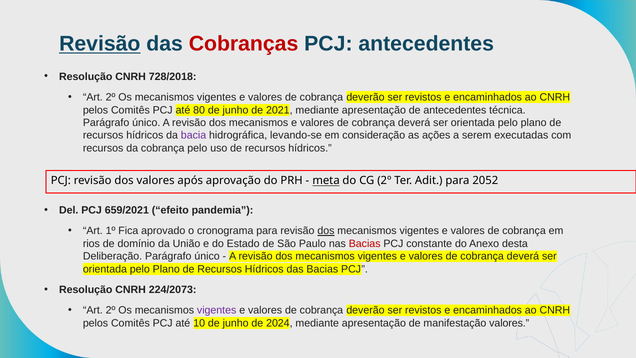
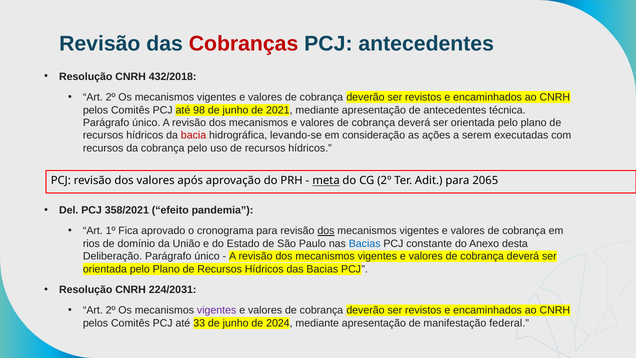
Revisão underline: present -> none (100, 44)
728/2018: 728/2018 -> 432/2018 (173, 77)
80: 80 -> 98 (199, 110)
bacia colour: purple -> red (194, 135)
2052: 2052 -> 2065 (485, 180)
659/2021: 659/2021 -> 358/2021 (127, 210)
Bacias colour: red -> blue (365, 243)
224/2073: 224/2073 -> 224/2031 (173, 290)
10: 10 -> 33 (199, 323)
manifestação valores: valores -> federal (509, 323)
